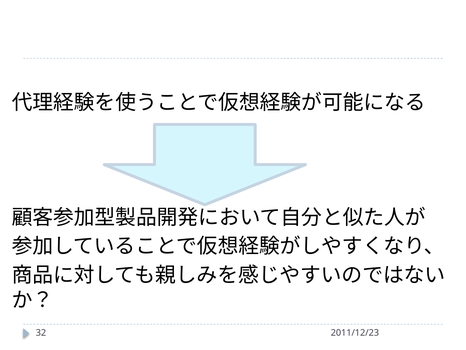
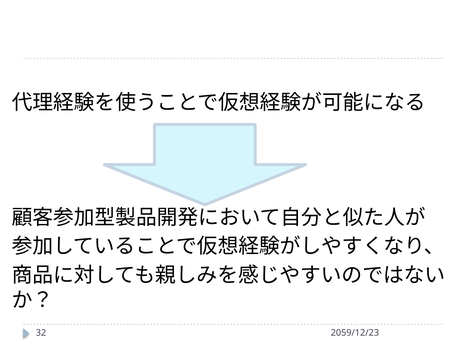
2011/12/23: 2011/12/23 -> 2059/12/23 (355, 332)
